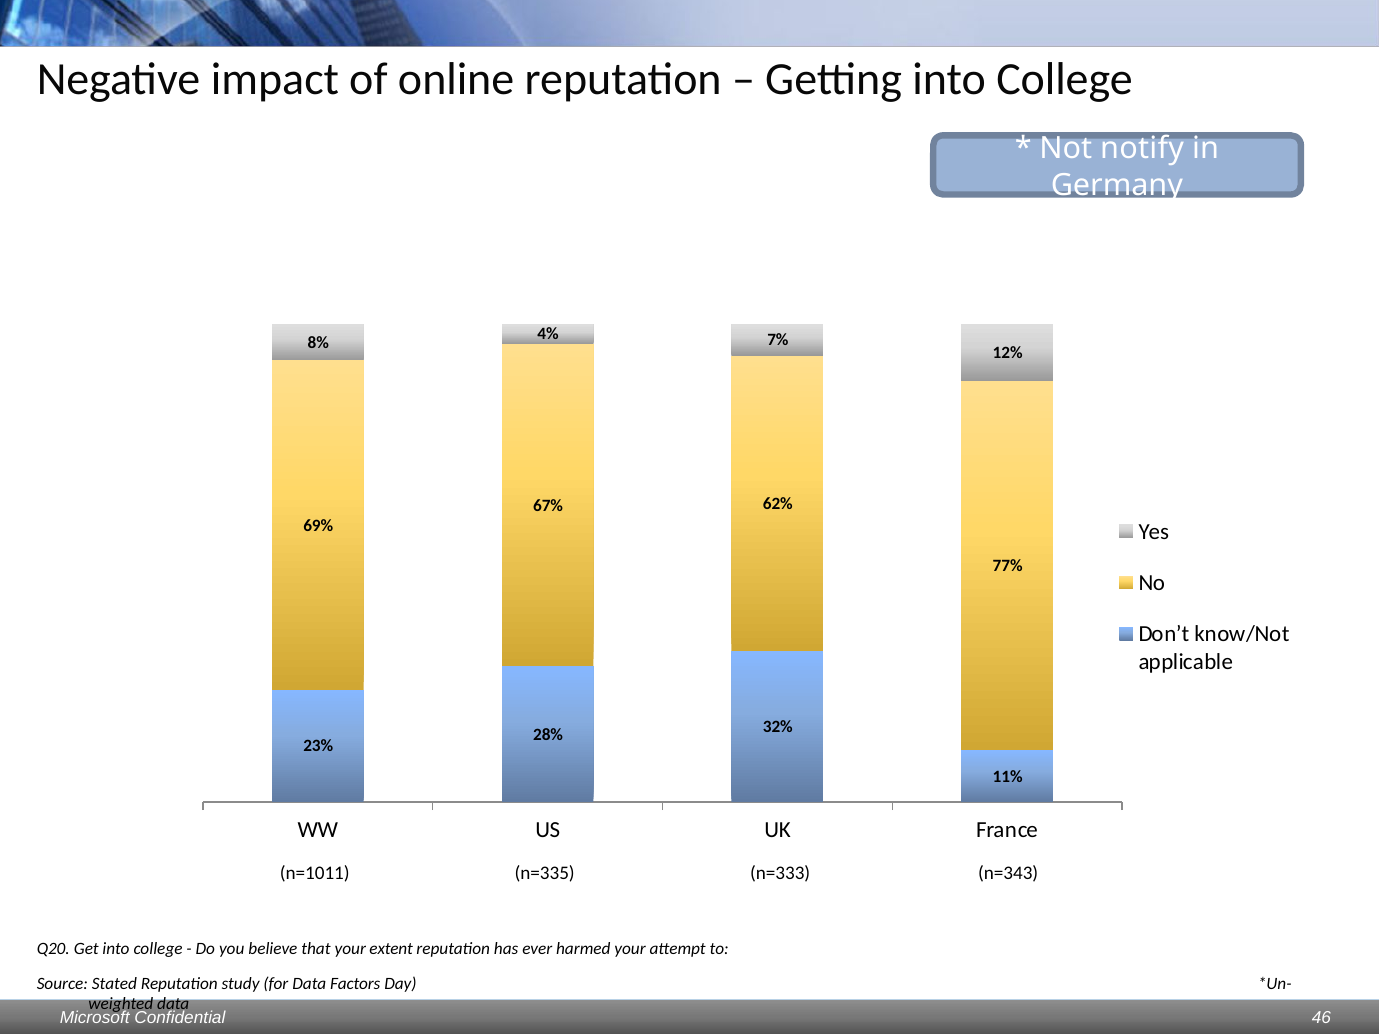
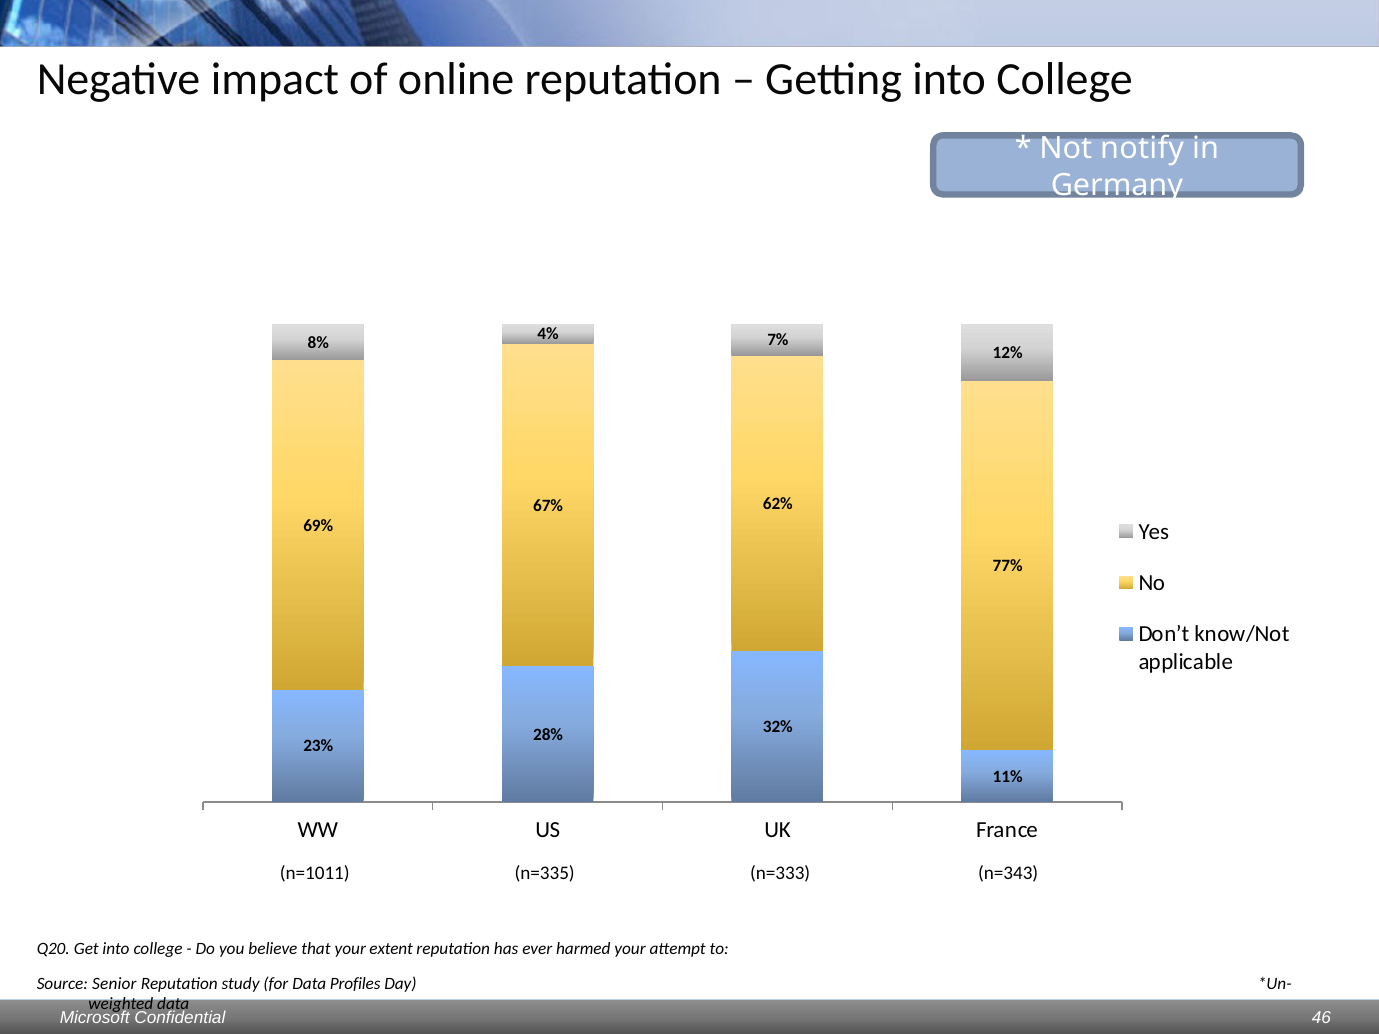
Stated: Stated -> Senior (114, 984)
Factors: Factors -> Profiles (355, 984)
